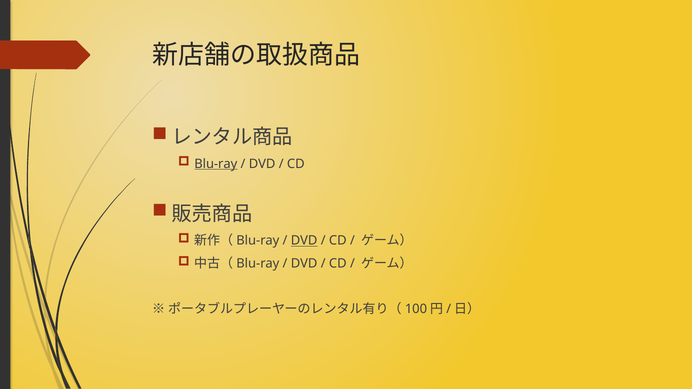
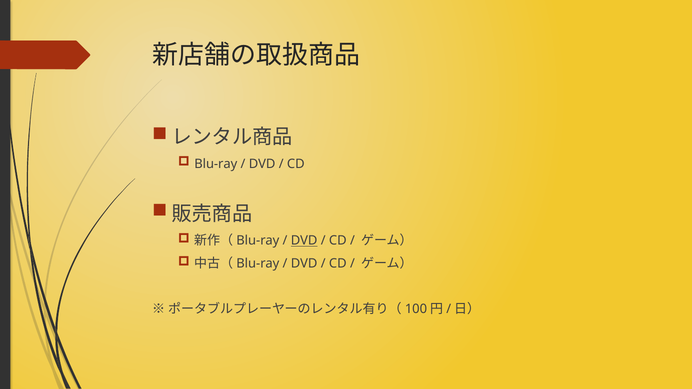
Blu-ray underline: present -> none (216, 164)
